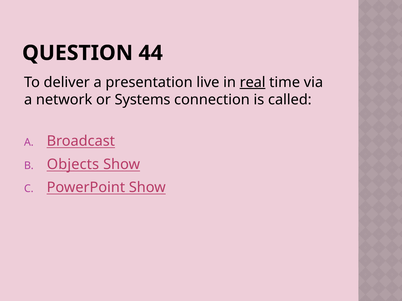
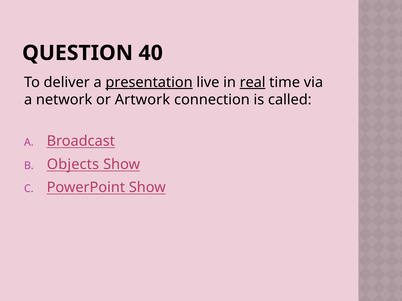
44: 44 -> 40 (151, 53)
presentation underline: none -> present (149, 82)
Systems: Systems -> Artwork (142, 100)
